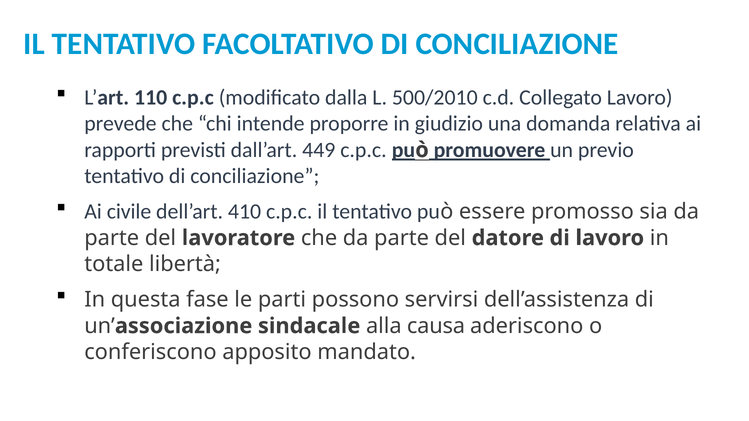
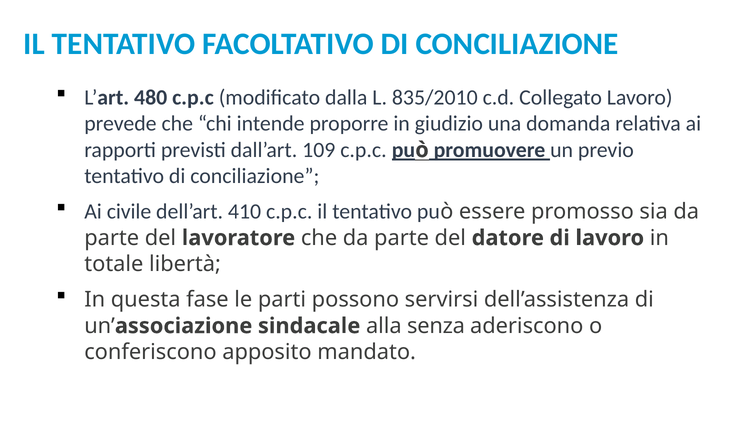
110: 110 -> 480 (151, 98)
500/2010: 500/2010 -> 835/2010 (435, 98)
449: 449 -> 109 (319, 150)
causa: causa -> senza (436, 326)
